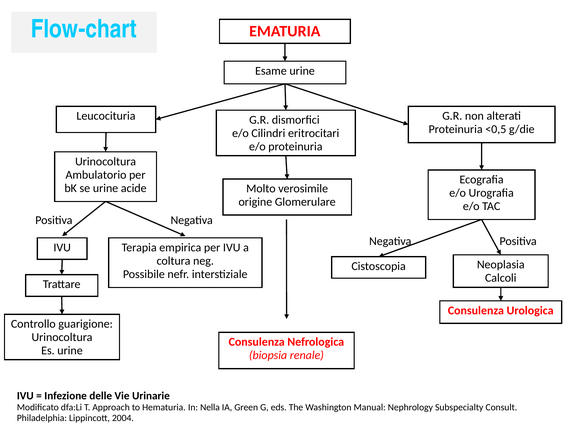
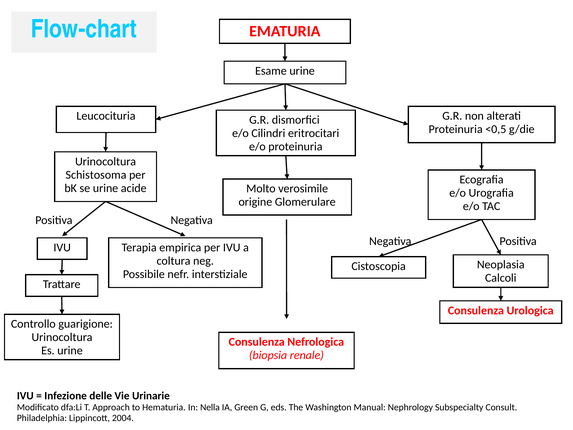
Ambulatorio: Ambulatorio -> Schistosoma (96, 175)
